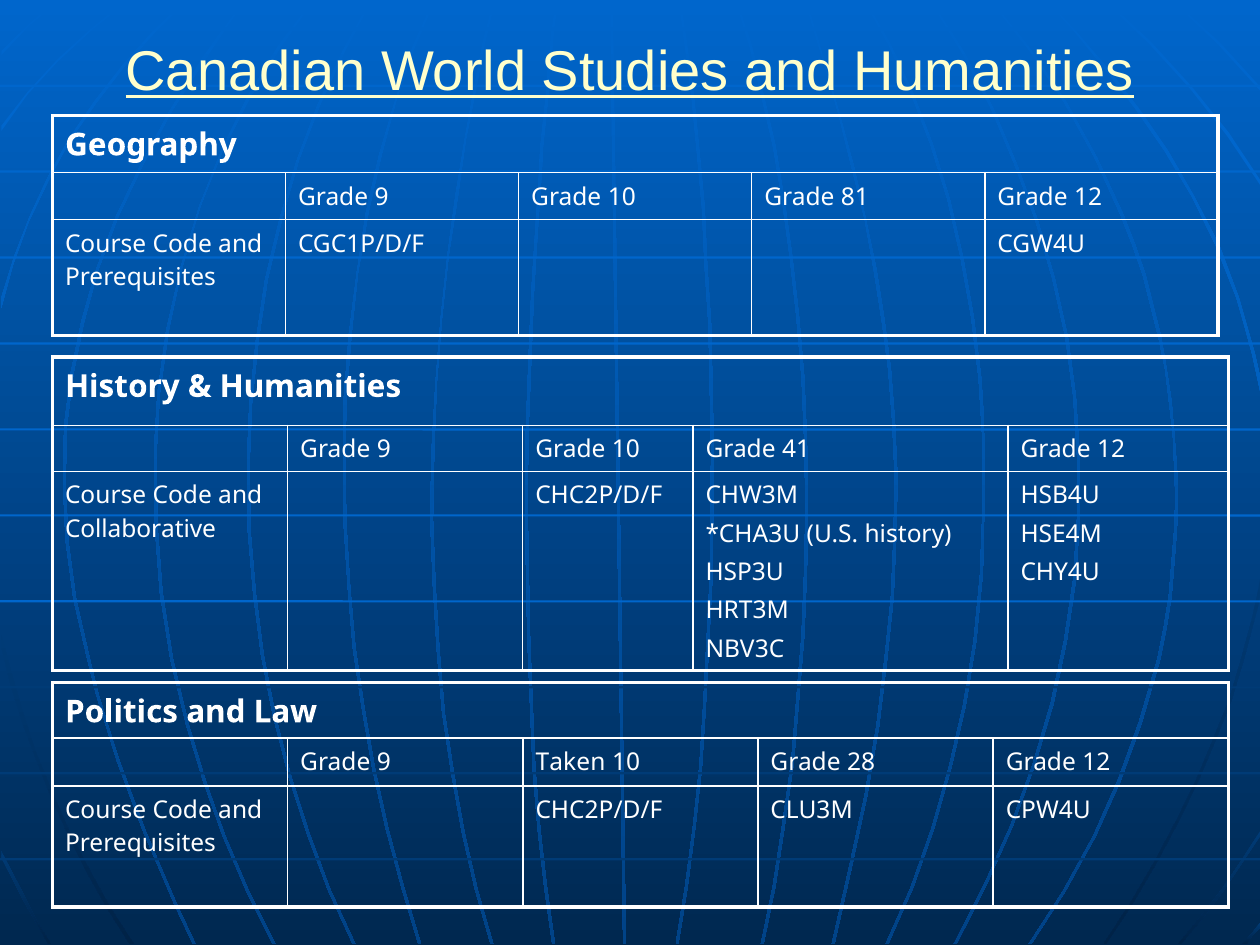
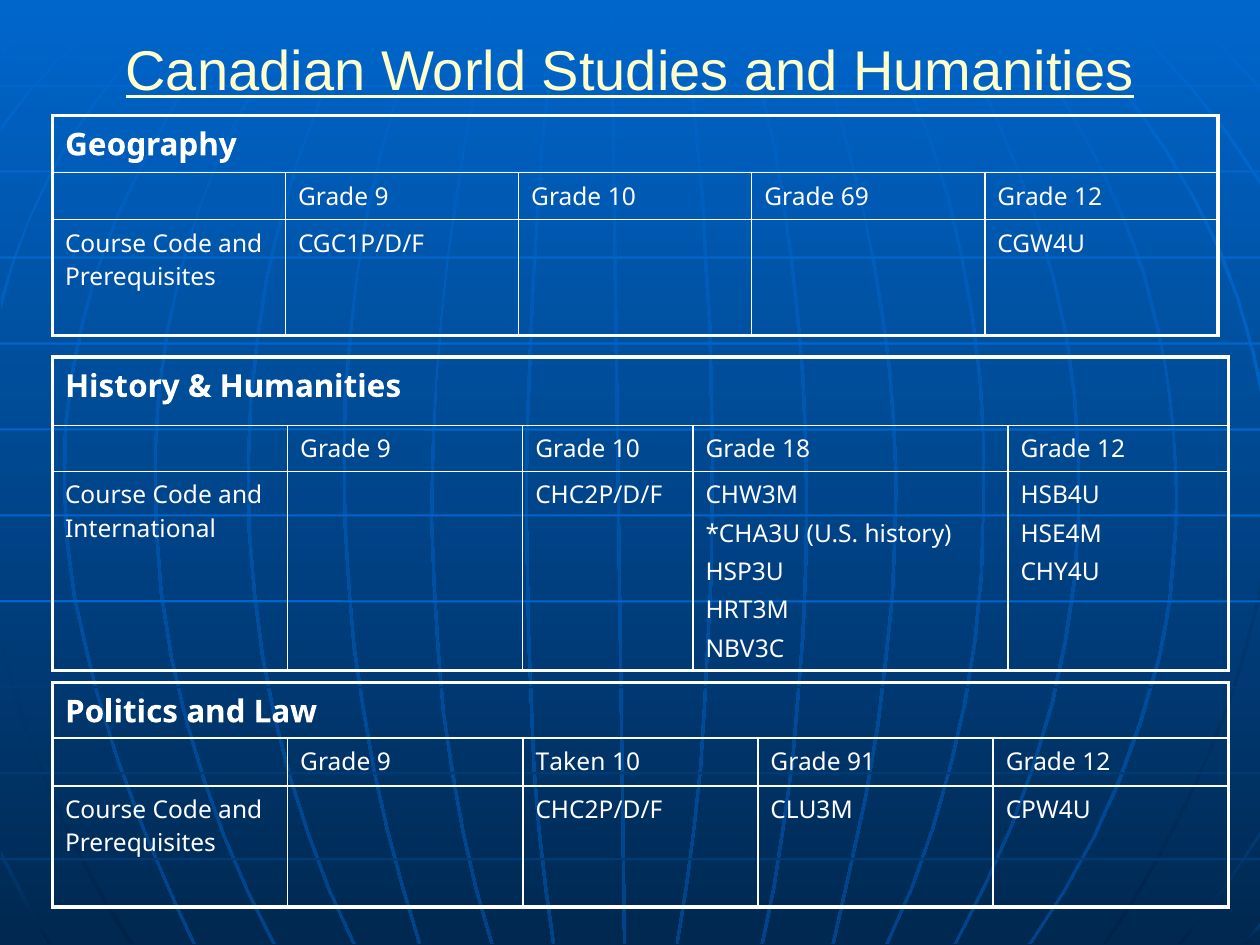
81: 81 -> 69 (855, 197)
41: 41 -> 18 (796, 450)
Collaborative: Collaborative -> International (141, 529)
28: 28 -> 91 (861, 762)
